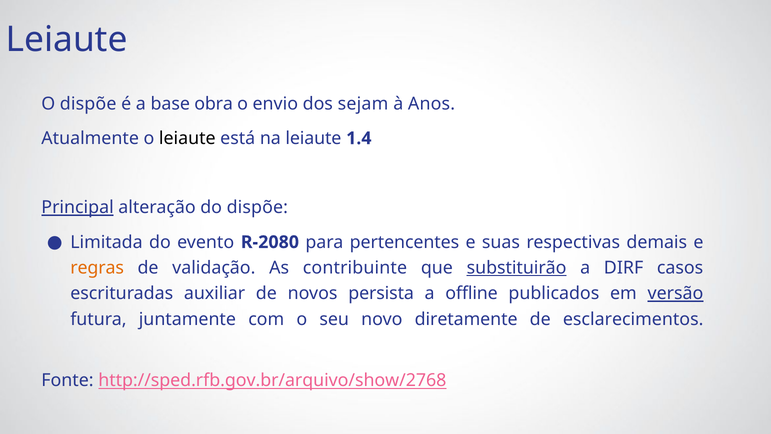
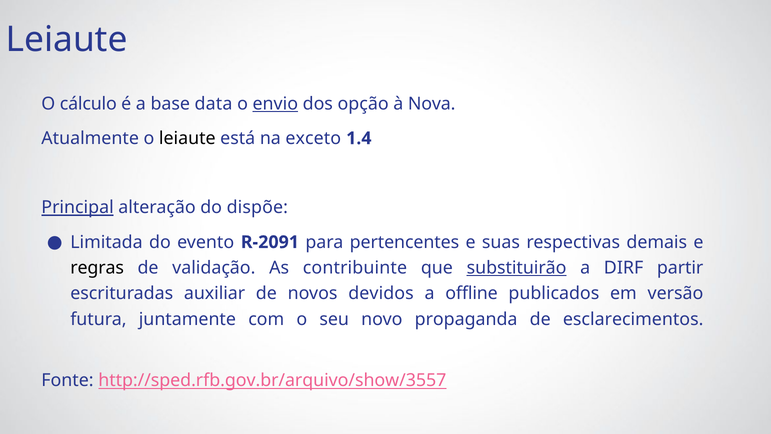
O dispõe: dispõe -> cálculo (88, 104)
obra: obra -> data (213, 104)
envio underline: none -> present (275, 104)
sejam: sejam -> opção (363, 104)
Anos: Anos -> Nova (432, 104)
na leiaute: leiaute -> exceto (313, 138)
R-2080: R-2080 -> R-2091 (270, 242)
regras colour: orange -> black (97, 268)
casos: casos -> partir (680, 268)
persista: persista -> devidos (381, 293)
versão underline: present -> none (675, 293)
diretamente: diretamente -> propaganda (466, 319)
http://sped.rfb.gov.br/arquivo/show/2768: http://sped.rfb.gov.br/arquivo/show/2768 -> http://sped.rfb.gov.br/arquivo/show/3557 (272, 380)
